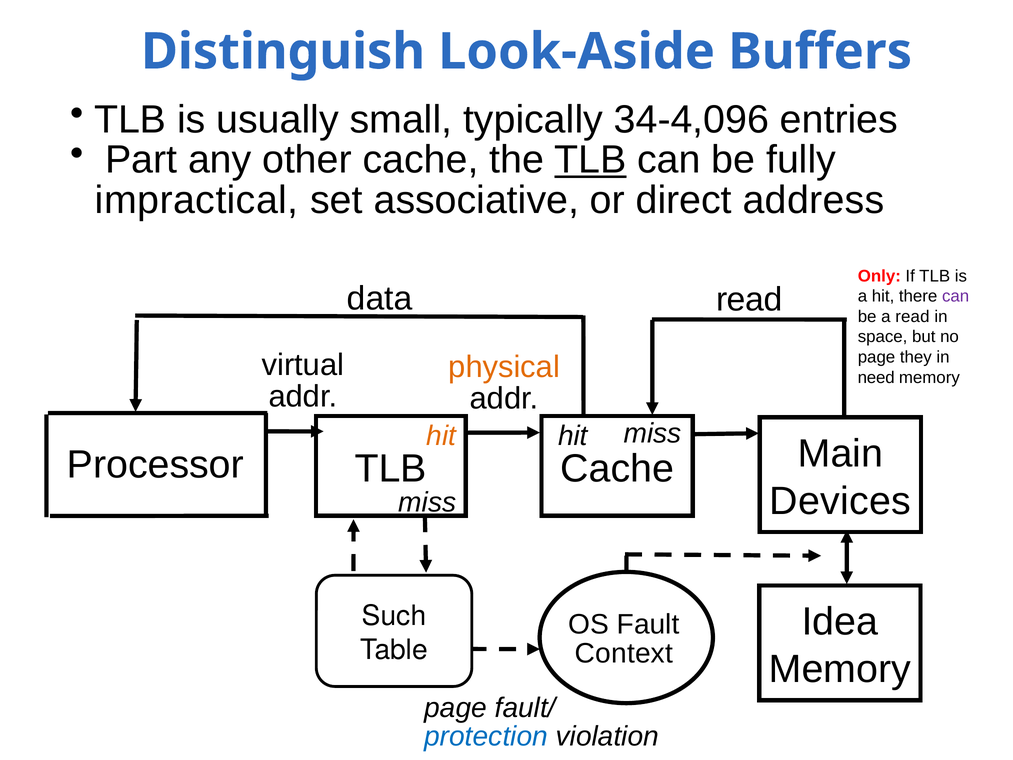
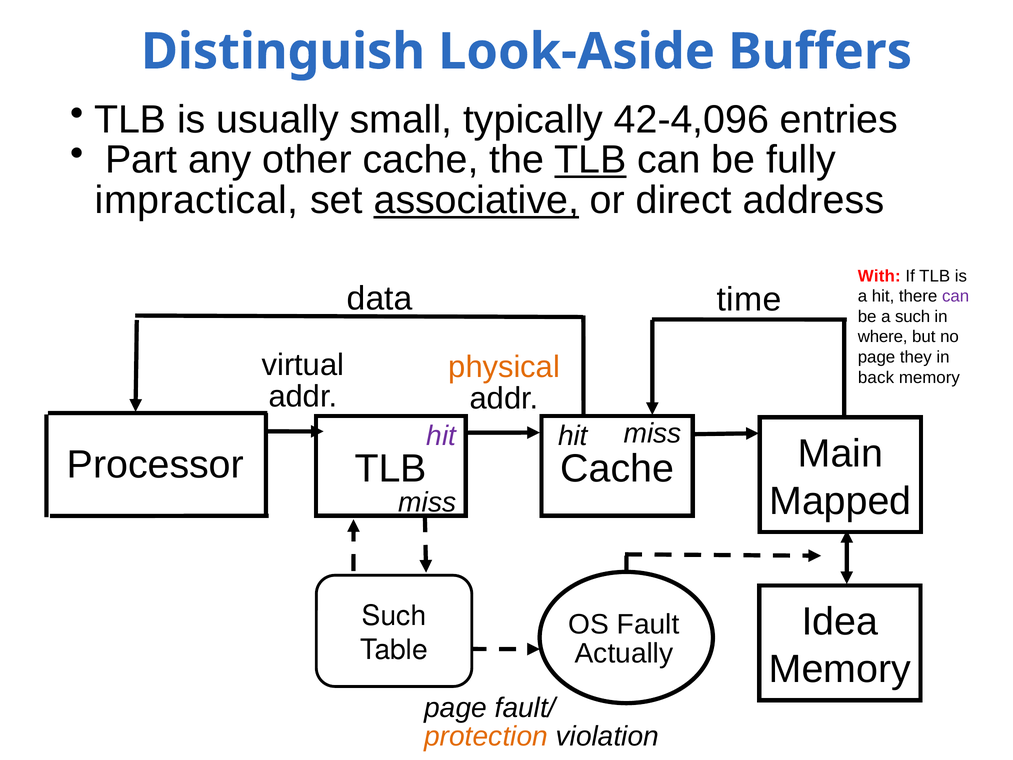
34-4,096: 34-4,096 -> 42-4,096 (691, 120)
associative underline: none -> present (476, 200)
Only: Only -> With (879, 276)
read: read -> time (749, 299)
a read: read -> such (913, 317)
space: space -> where (883, 337)
need: need -> back (876, 377)
hit colour: orange -> purple (441, 436)
Devices: Devices -> Mapped (840, 501)
Context: Context -> Actually (624, 653)
protection colour: blue -> orange (486, 736)
